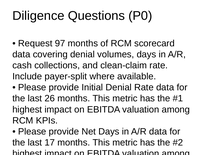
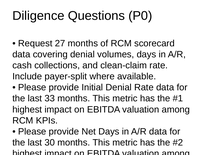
97: 97 -> 27 (60, 43)
26: 26 -> 33 (50, 99)
17: 17 -> 30 (50, 143)
